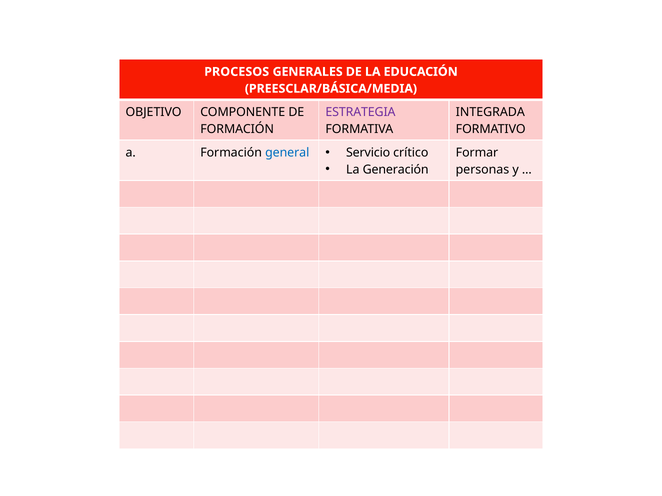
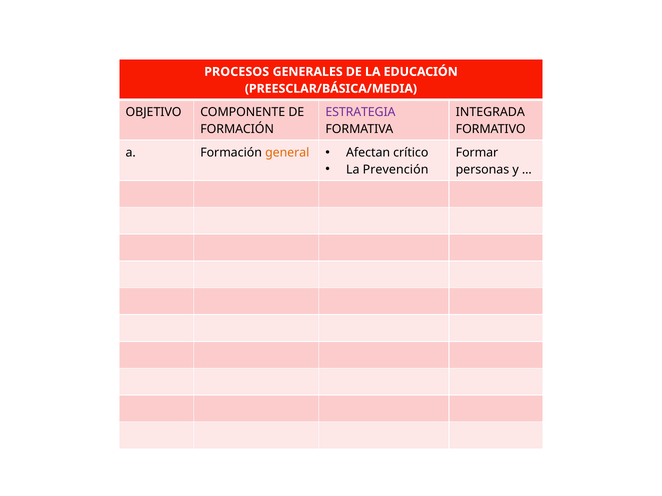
general colour: blue -> orange (287, 153)
Servicio: Servicio -> Afectan (368, 153)
Generación: Generación -> Prevención (396, 170)
